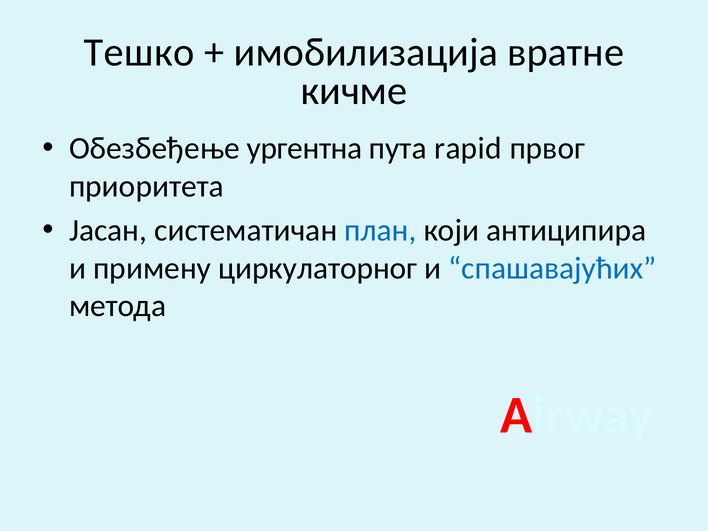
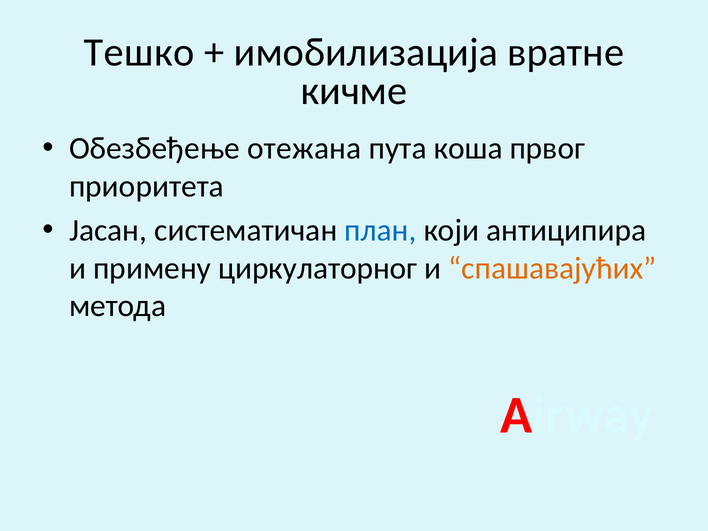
ургентна: ургентна -> отежана (304, 149)
rapid: rapid -> коша (468, 149)
спашавајућих colour: blue -> orange (552, 268)
